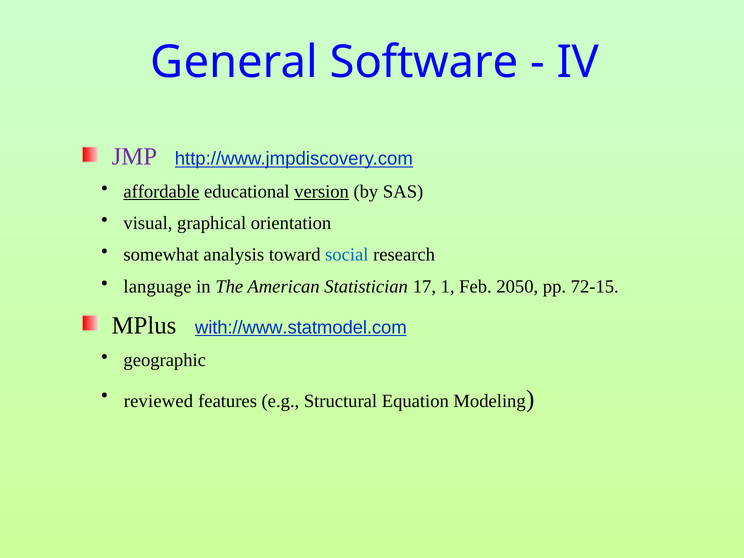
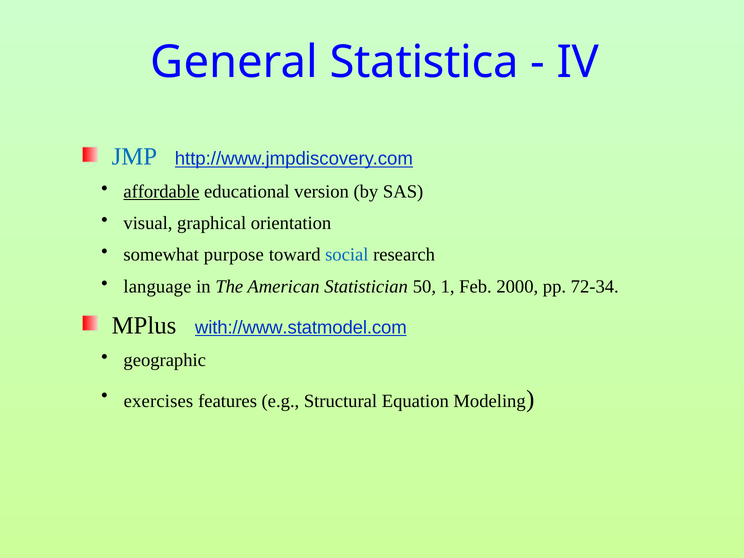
Software: Software -> Statistica (424, 62)
JMP colour: purple -> blue (134, 157)
version underline: present -> none (322, 192)
analysis: analysis -> purpose (234, 255)
17: 17 -> 50 (424, 286)
2050: 2050 -> 2000 (517, 286)
72-15: 72-15 -> 72-34 (595, 286)
reviewed: reviewed -> exercises (158, 401)
